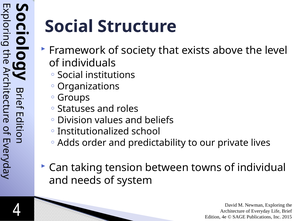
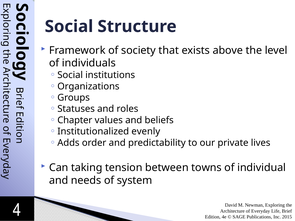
Division: Division -> Chapter (75, 120)
school: school -> evenly (146, 132)
